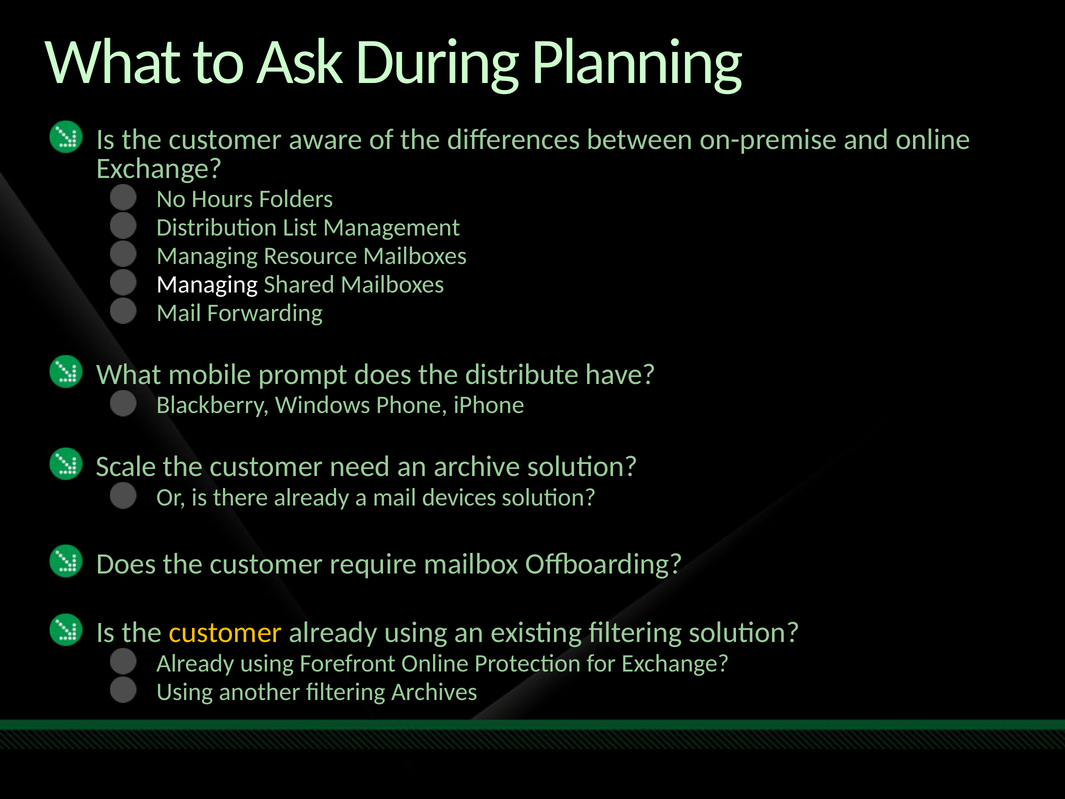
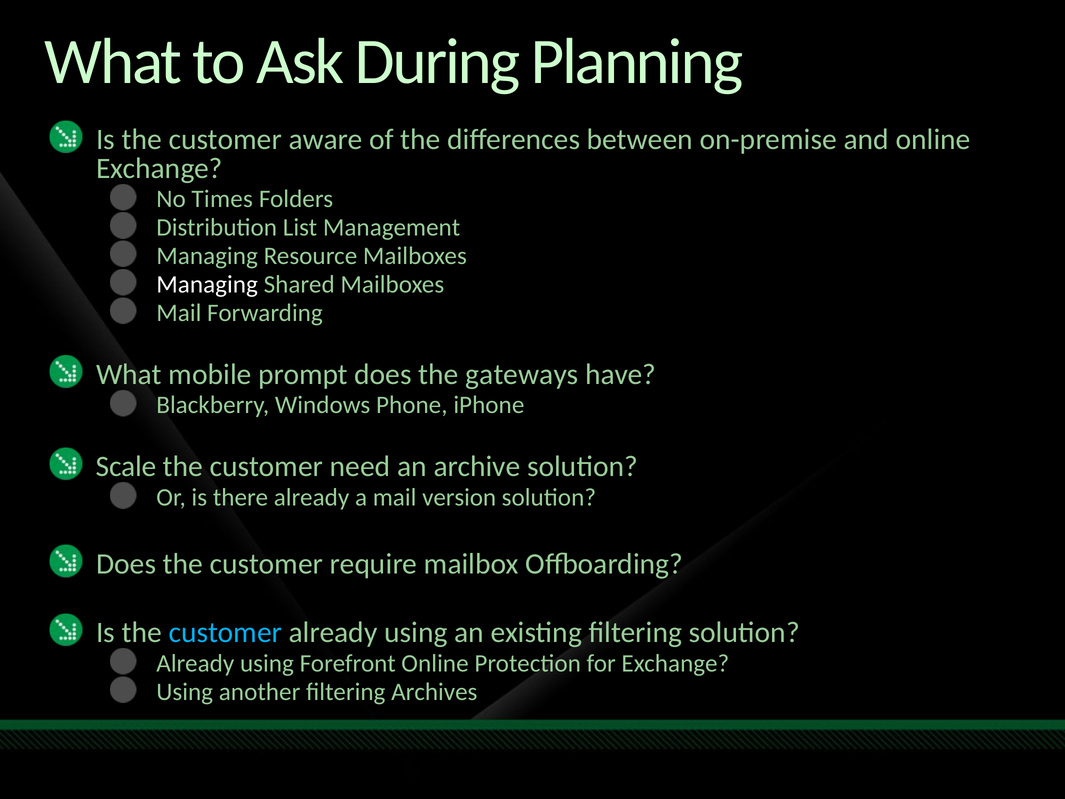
Hours: Hours -> Times (222, 199)
distribute: distribute -> gateways (522, 374)
devices: devices -> version (459, 497)
customer colour: yellow -> light blue (225, 632)
